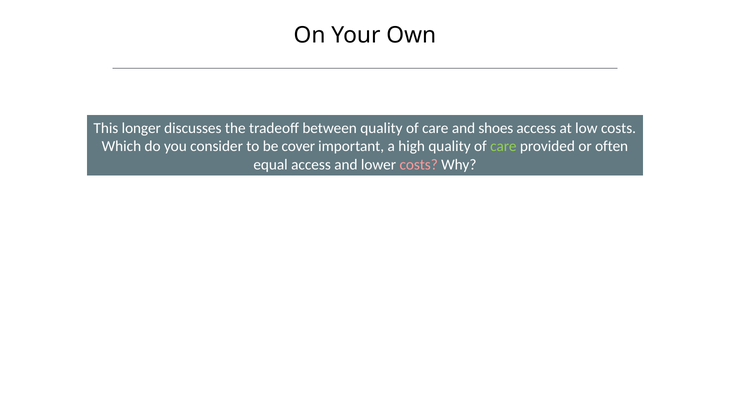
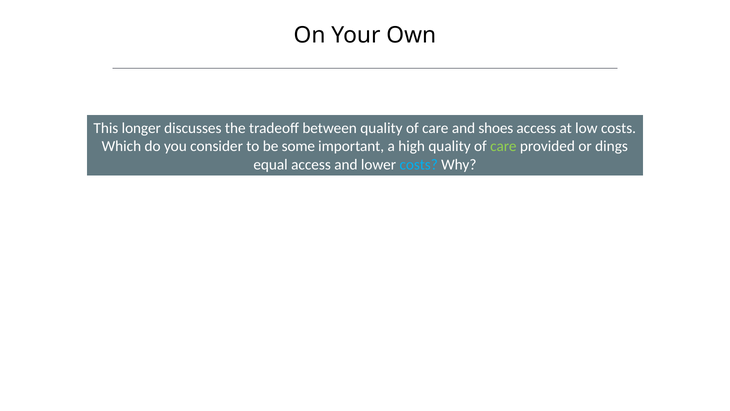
cover: cover -> some (298, 146)
often: often -> dings (612, 146)
costs colour: pink -> light blue (419, 164)
